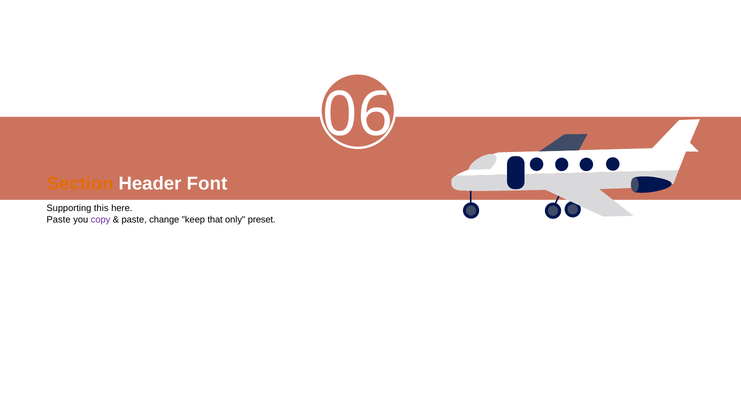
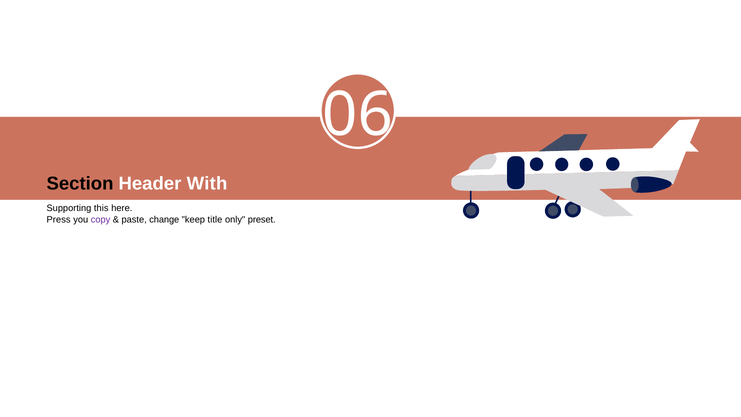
Section colour: orange -> black (80, 184)
Font: Font -> With (207, 184)
Paste: Paste -> Press (59, 219)
that: that -> title (215, 219)
